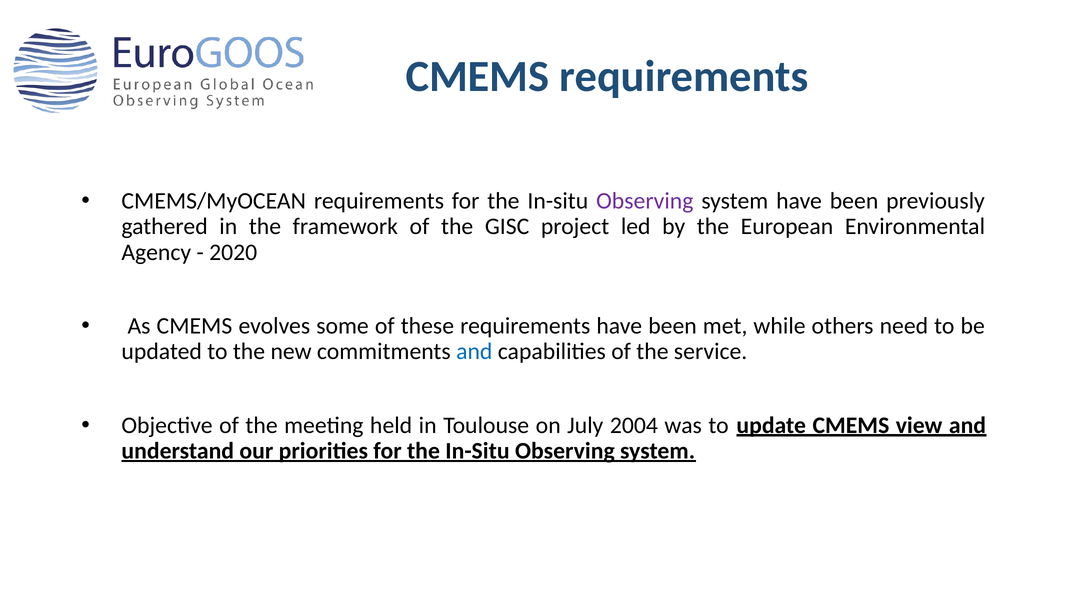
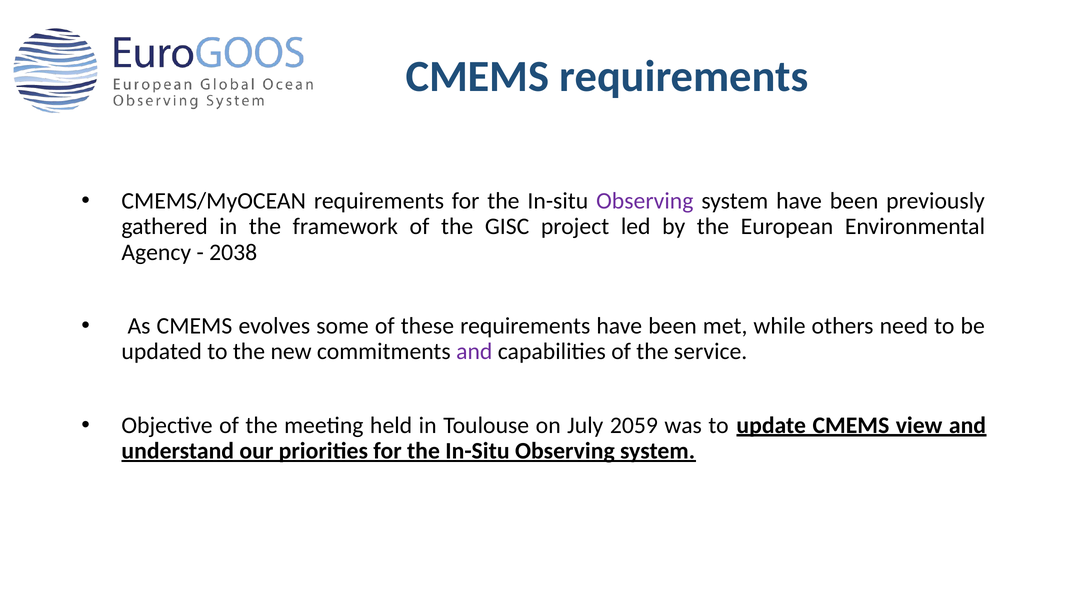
2020: 2020 -> 2038 (233, 252)
and colour: blue -> purple (474, 351)
2004: 2004 -> 2059 (634, 425)
